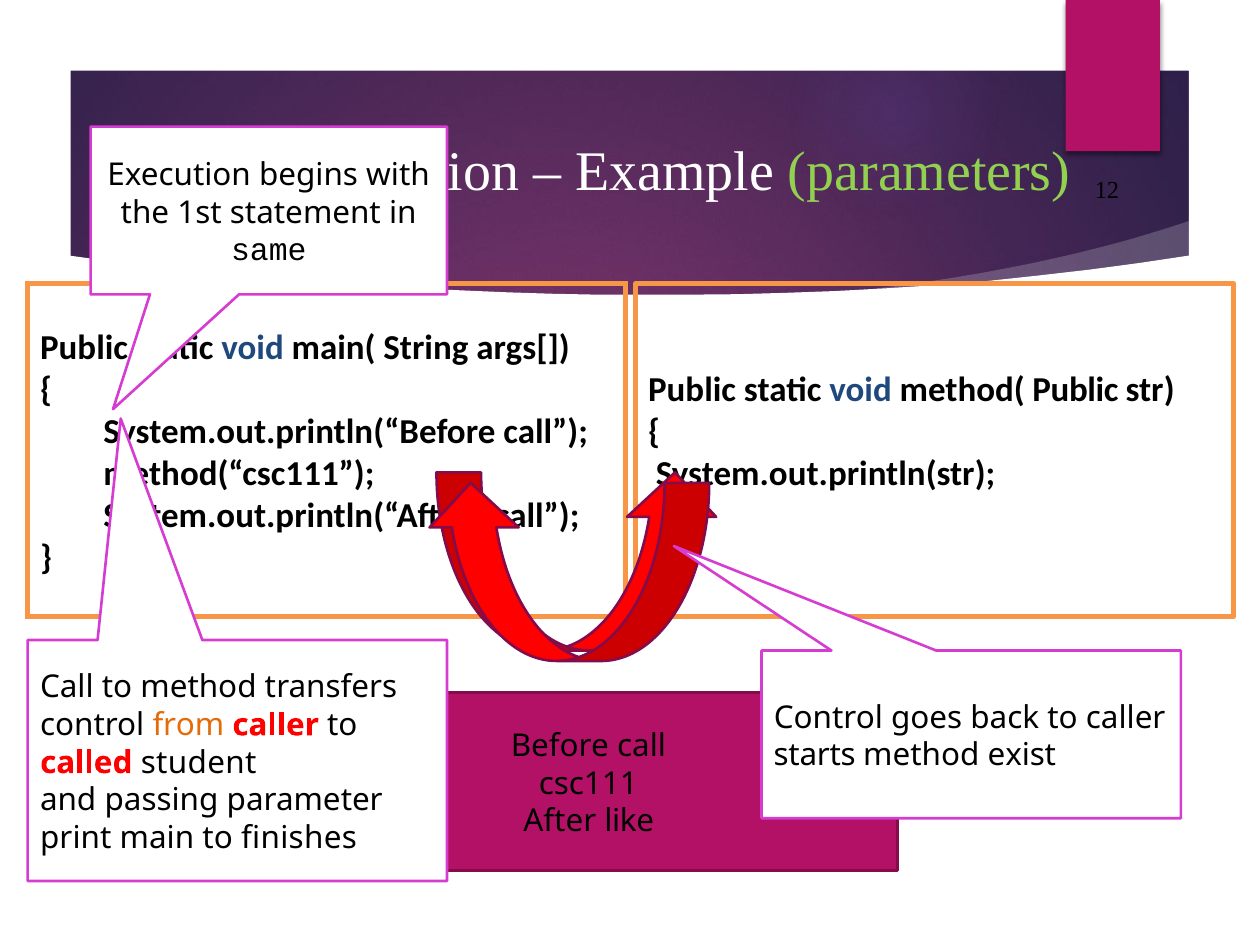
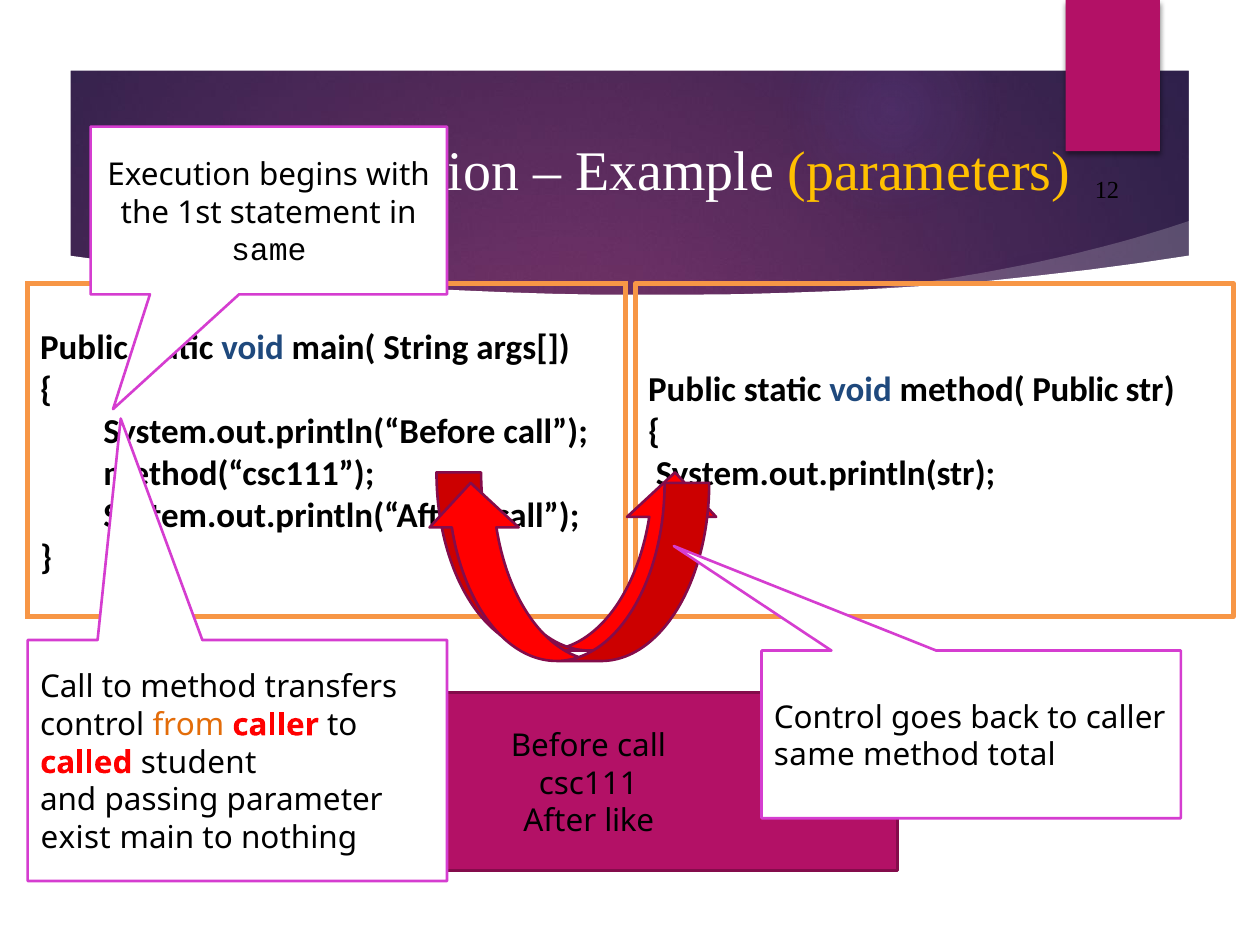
parameters colour: light green -> yellow (929, 173)
starts: starts -> same (814, 756)
exist: exist -> total (1022, 756)
print: print -> exist (76, 839)
finishes: finishes -> nothing (299, 839)
